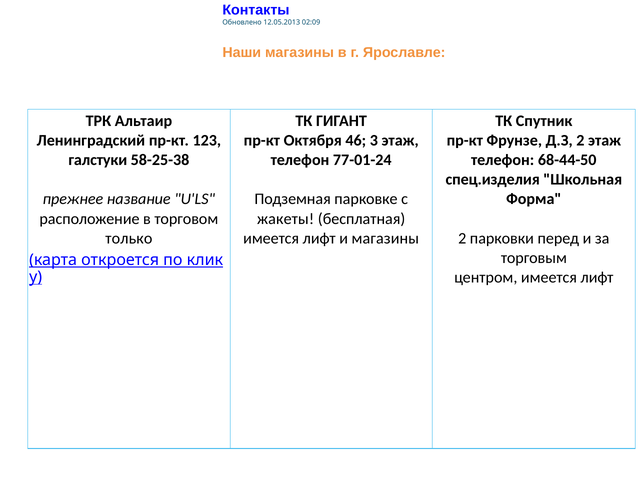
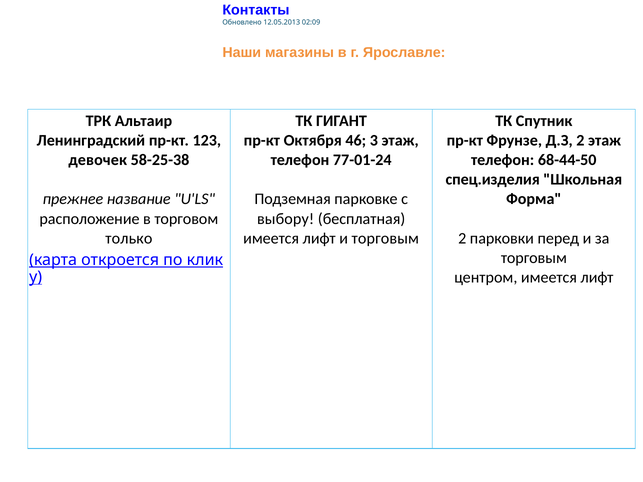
галстуки: галстуки -> девочек (98, 160)
жакеты: жакеты -> выбору (286, 219)
и магазины: магазины -> торговым (385, 239)
